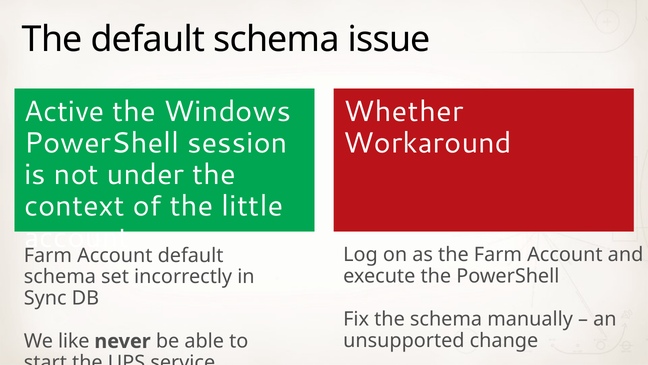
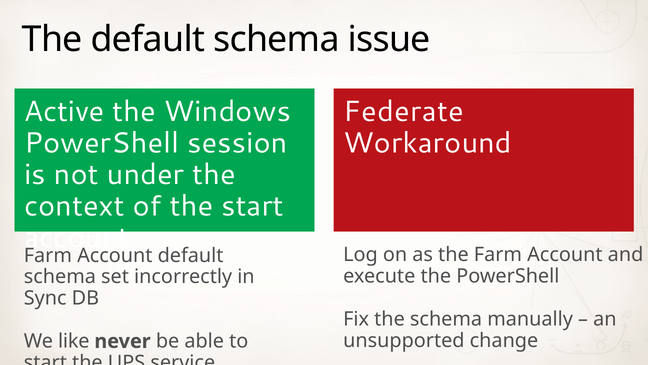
Whether: Whether -> Federate (404, 112)
the little: little -> start (253, 206)
